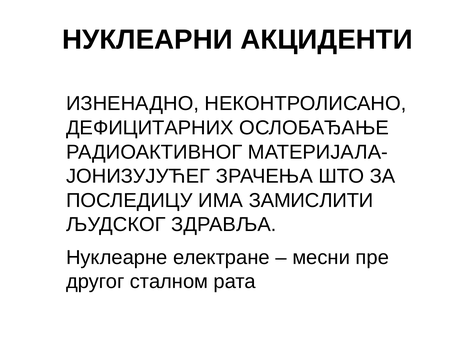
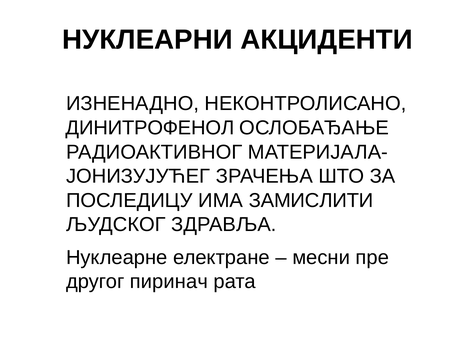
ДЕФИЦИТАРНИХ: ДЕФИЦИТАРНИХ -> ДИНИТРОФЕНОЛ (150, 128)
сталном: сталном -> пиринач (169, 282)
